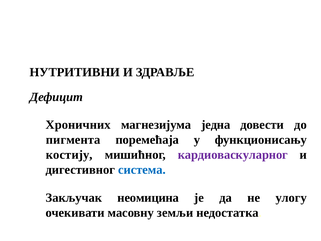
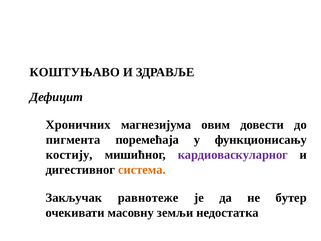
НУТРИТИВНИ: НУТРИТИВНИ -> КОШТУЊАВО (75, 72)
једна: једна -> овим (216, 125)
система colour: blue -> orange (142, 170)
неомицина: неомицина -> равнотеже (148, 197)
улогу: улогу -> бутер (291, 197)
